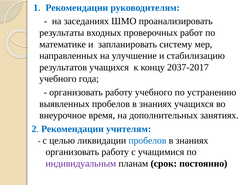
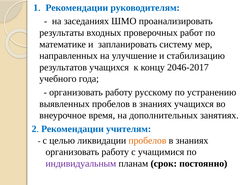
2037-2017: 2037-2017 -> 2046-2017 (188, 67)
работу учебного: учебного -> русскому (154, 93)
пробелов colour: blue -> orange (147, 141)
